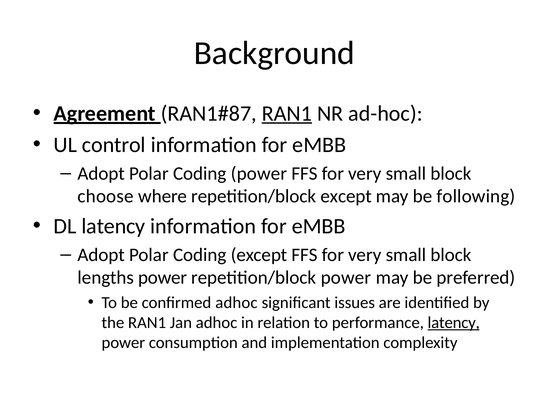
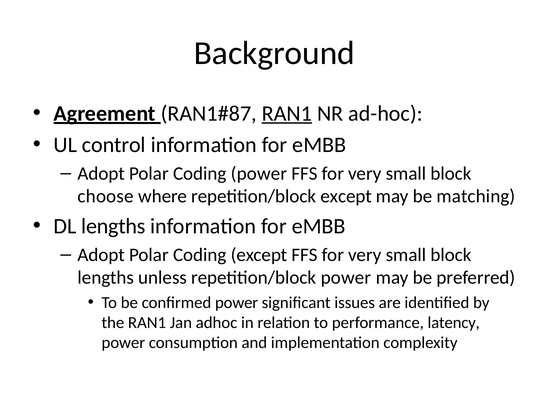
following: following -> matching (476, 197)
DL latency: latency -> lengths (113, 227)
lengths power: power -> unless (163, 278)
confirmed adhoc: adhoc -> power (237, 303)
latency underline: present -> none (454, 323)
